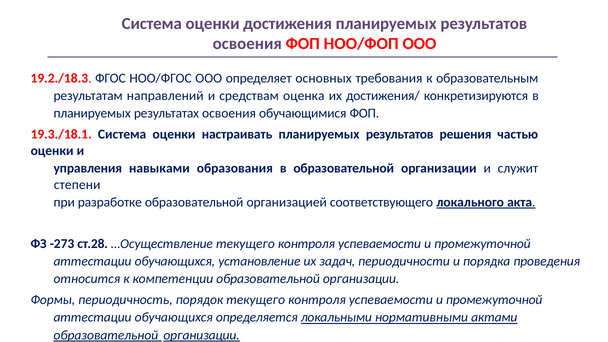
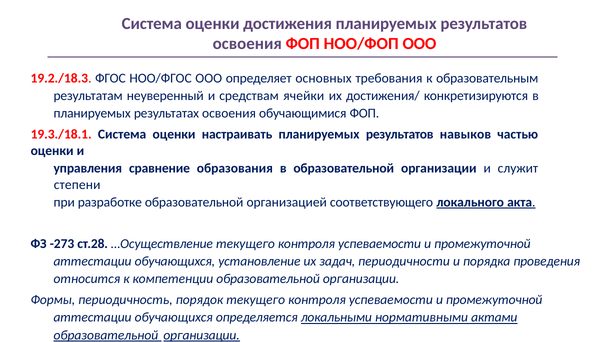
направлений: направлений -> неуверенный (165, 96)
оценка: оценка -> ячейки (304, 96)
решения: решения -> навыков (465, 135)
навыками: навыками -> сравнение (159, 169)
